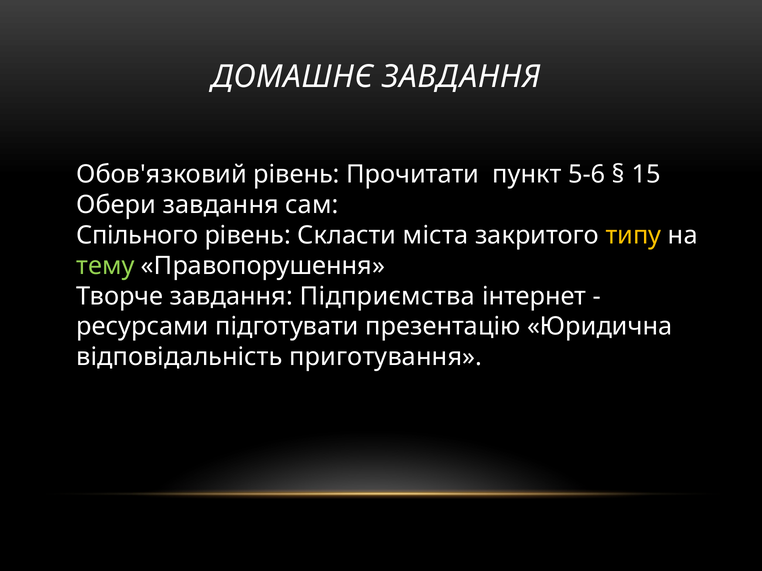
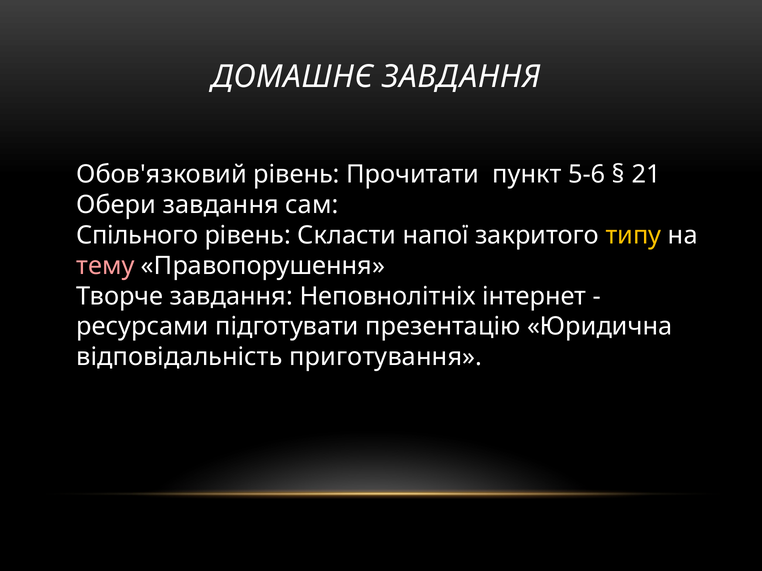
15: 15 -> 21 (646, 174)
міста: міста -> напої (436, 235)
тему colour: light green -> pink (105, 266)
Підприємства: Підприємства -> Неповнолітніх (388, 296)
